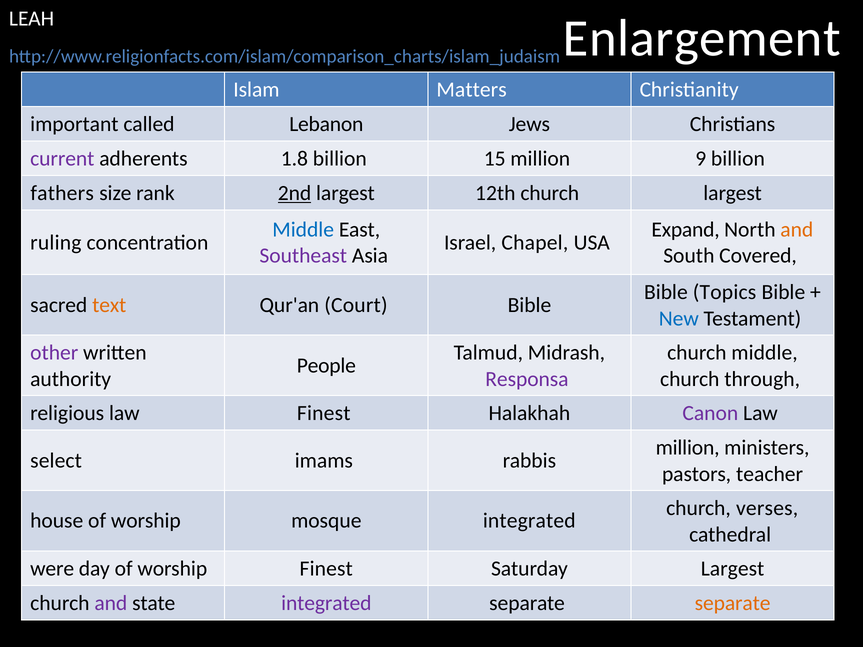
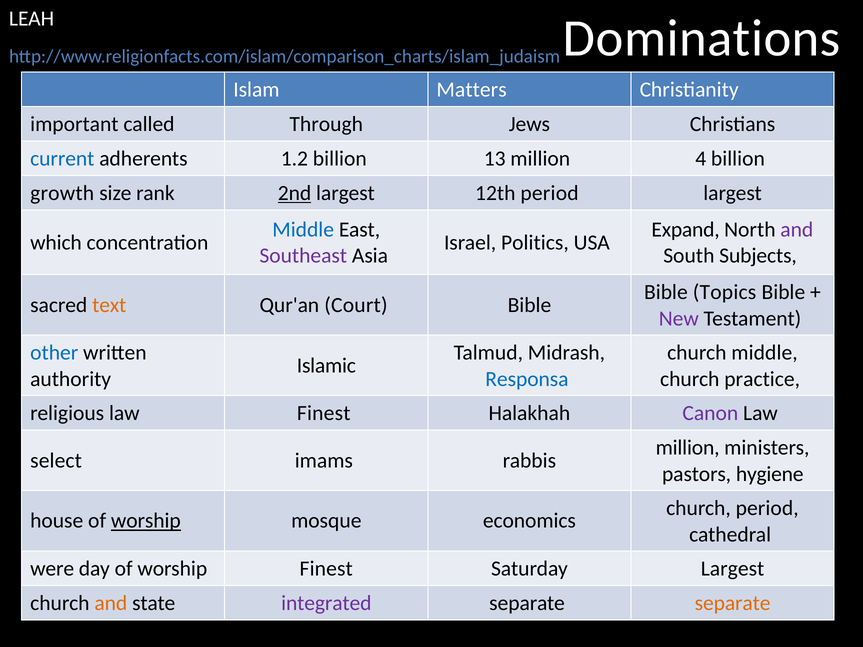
Enlargement: Enlargement -> Dominations (702, 39)
Lebanon: Lebanon -> Through (326, 124)
current colour: purple -> blue (62, 159)
1.8: 1.8 -> 1.2 (294, 159)
15: 15 -> 13 (495, 159)
9: 9 -> 4 (701, 159)
fathers: fathers -> growth (62, 193)
12th church: church -> period (550, 193)
and colour: orange -> purple (797, 229)
ruling: ruling -> which (56, 243)
Chapel: Chapel -> Politics (535, 243)
Covered: Covered -> Subjects (758, 256)
New colour: blue -> purple (679, 319)
other colour: purple -> blue (54, 353)
People: People -> Islamic (326, 366)
Responsa colour: purple -> blue (527, 379)
through: through -> practice (762, 379)
teacher: teacher -> hygiene (770, 474)
church verses: verses -> period (767, 508)
worship underline: none -> present (146, 521)
mosque integrated: integrated -> economics (529, 521)
and colour: purple -> orange (111, 603)
